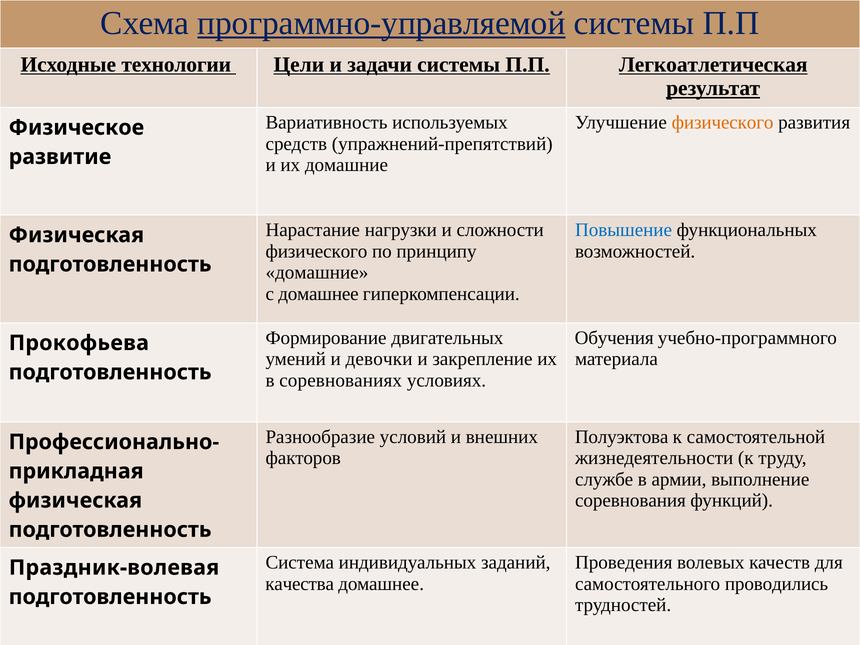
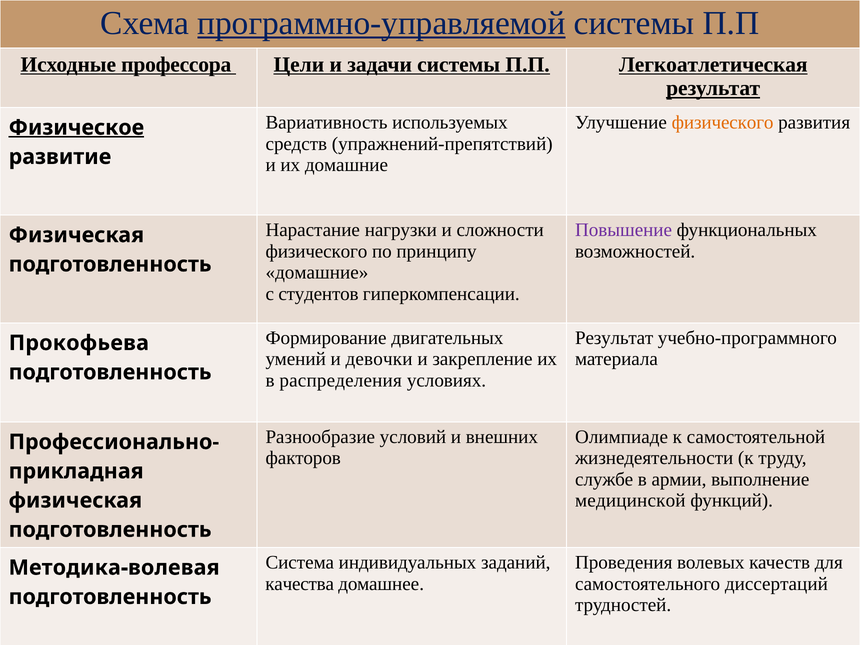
технологии: технологии -> профессора (176, 64)
Физическое underline: none -> present (76, 128)
Повышение colour: blue -> purple (624, 230)
с домашнее: домашнее -> студентов (318, 294)
Обучения: Обучения -> Результат (614, 338)
соревнованиях: соревнованиях -> распределения (341, 380)
Полуэктова: Полуэктова -> Олимпиаде (622, 437)
соревнования: соревнования -> медицинской (630, 501)
Праздник-волевая: Праздник-волевая -> Методика-волевая (114, 568)
проводились: проводились -> диссертаций (776, 584)
